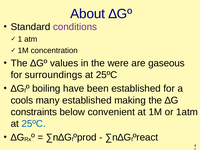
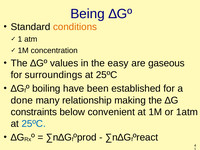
About: About -> Being (88, 14)
conditions colour: purple -> orange (75, 27)
were: were -> easy (118, 63)
cools: cools -> done (22, 100)
many established: established -> relationship (87, 100)
